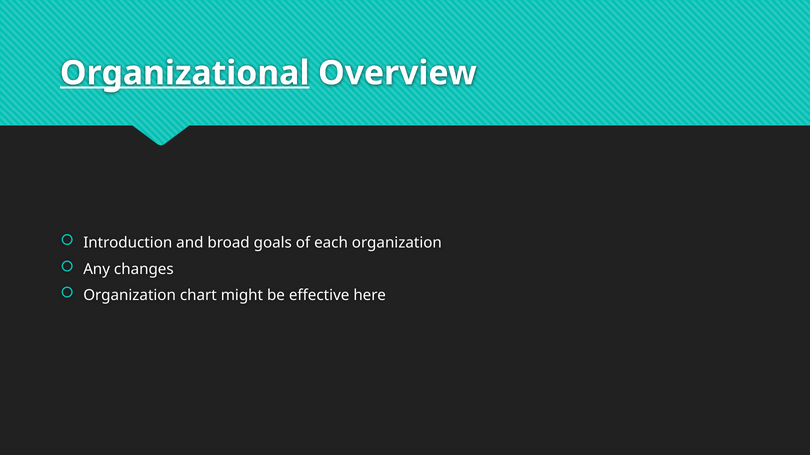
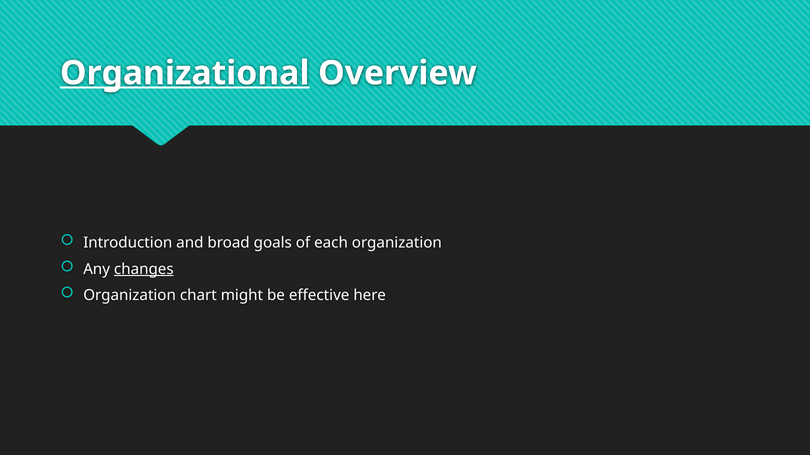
changes underline: none -> present (144, 269)
